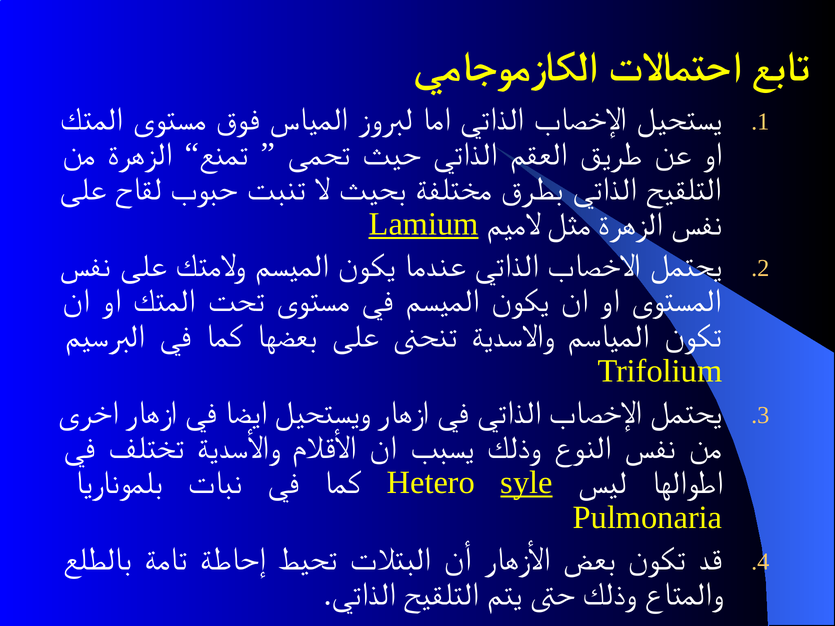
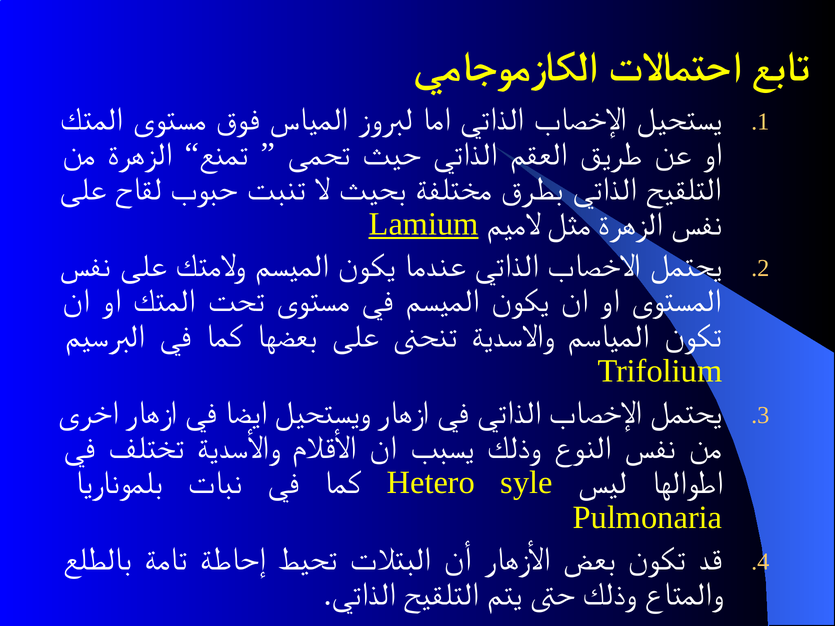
syle underline: present -> none (527, 483)
